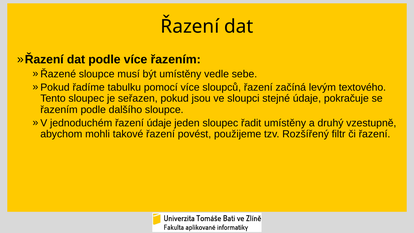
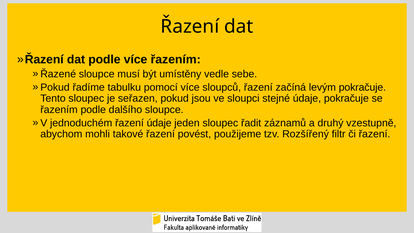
levým textového: textového -> pokračuje (362, 87)
řadit umístěny: umístěny -> záznamů (285, 123)
